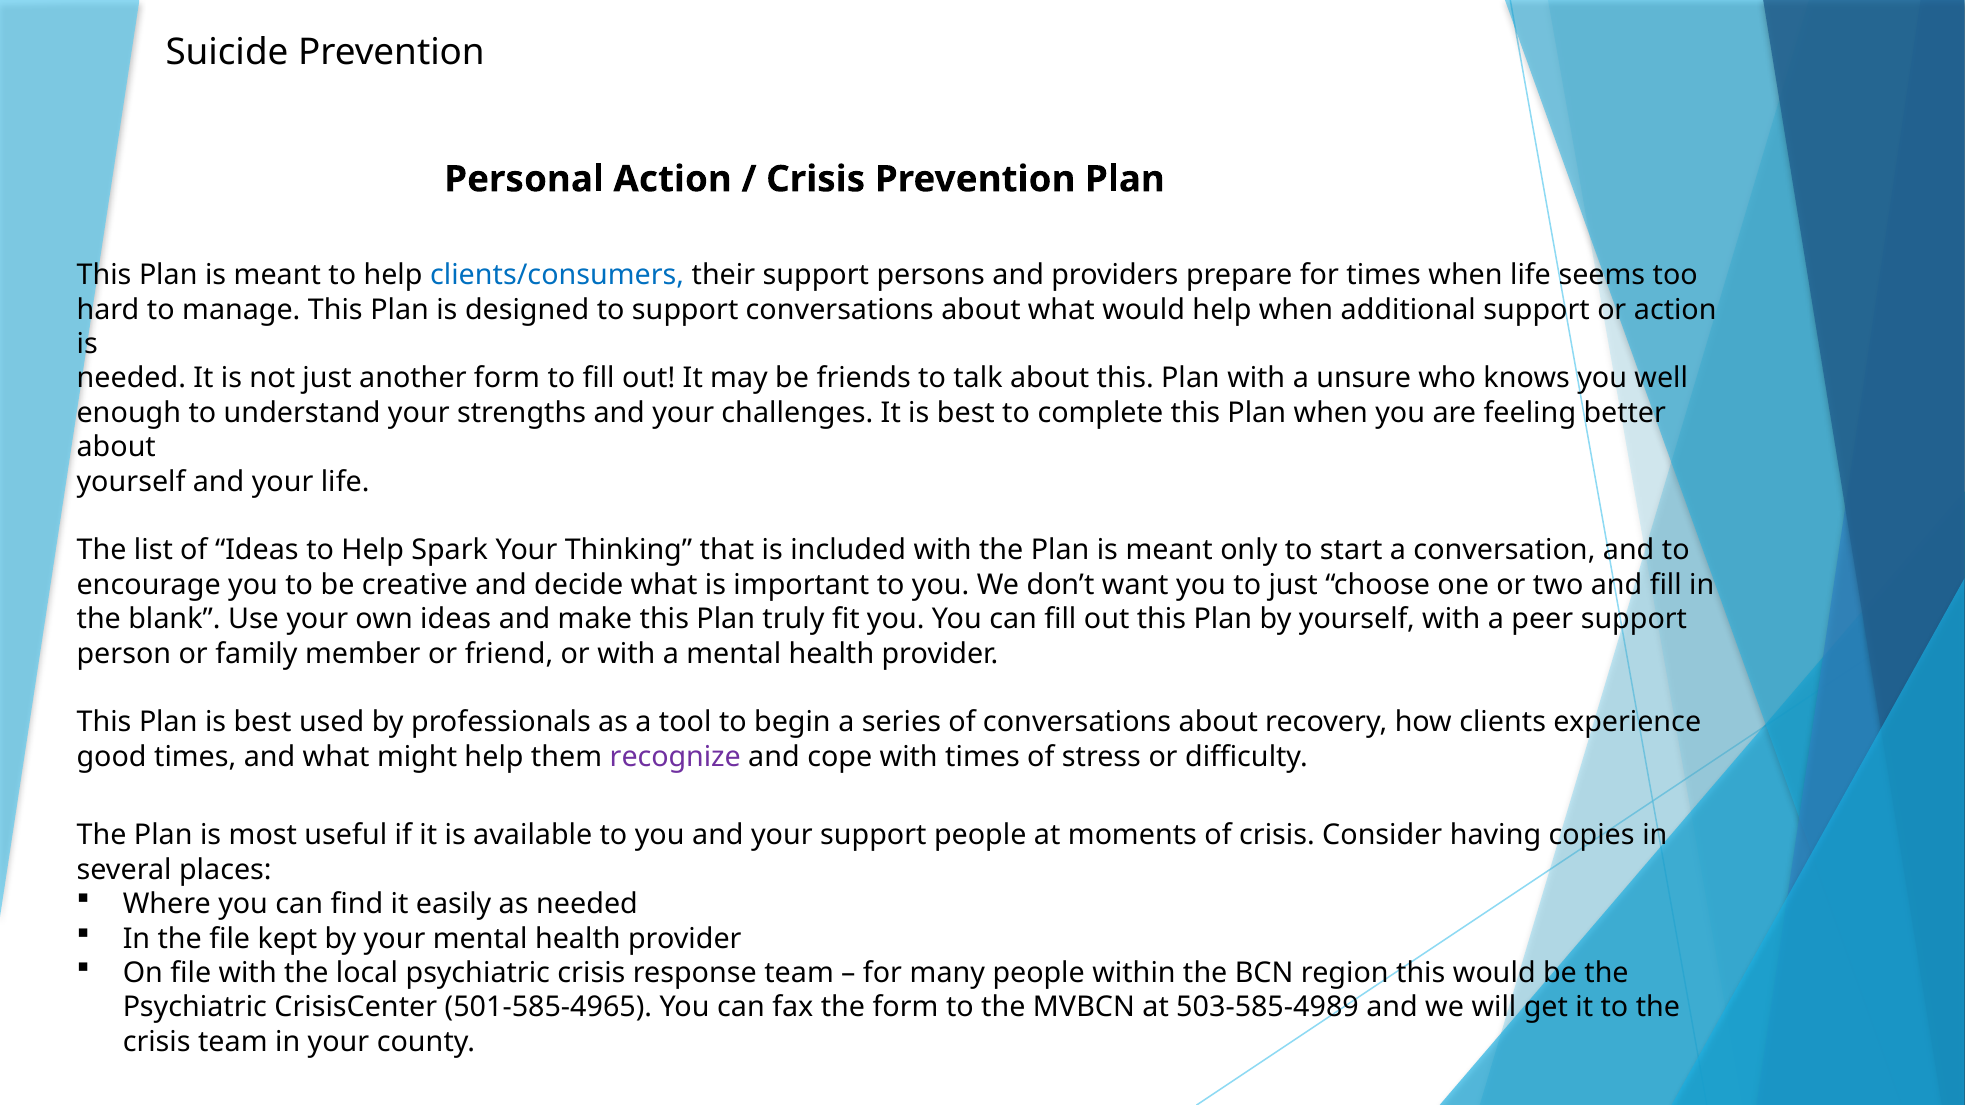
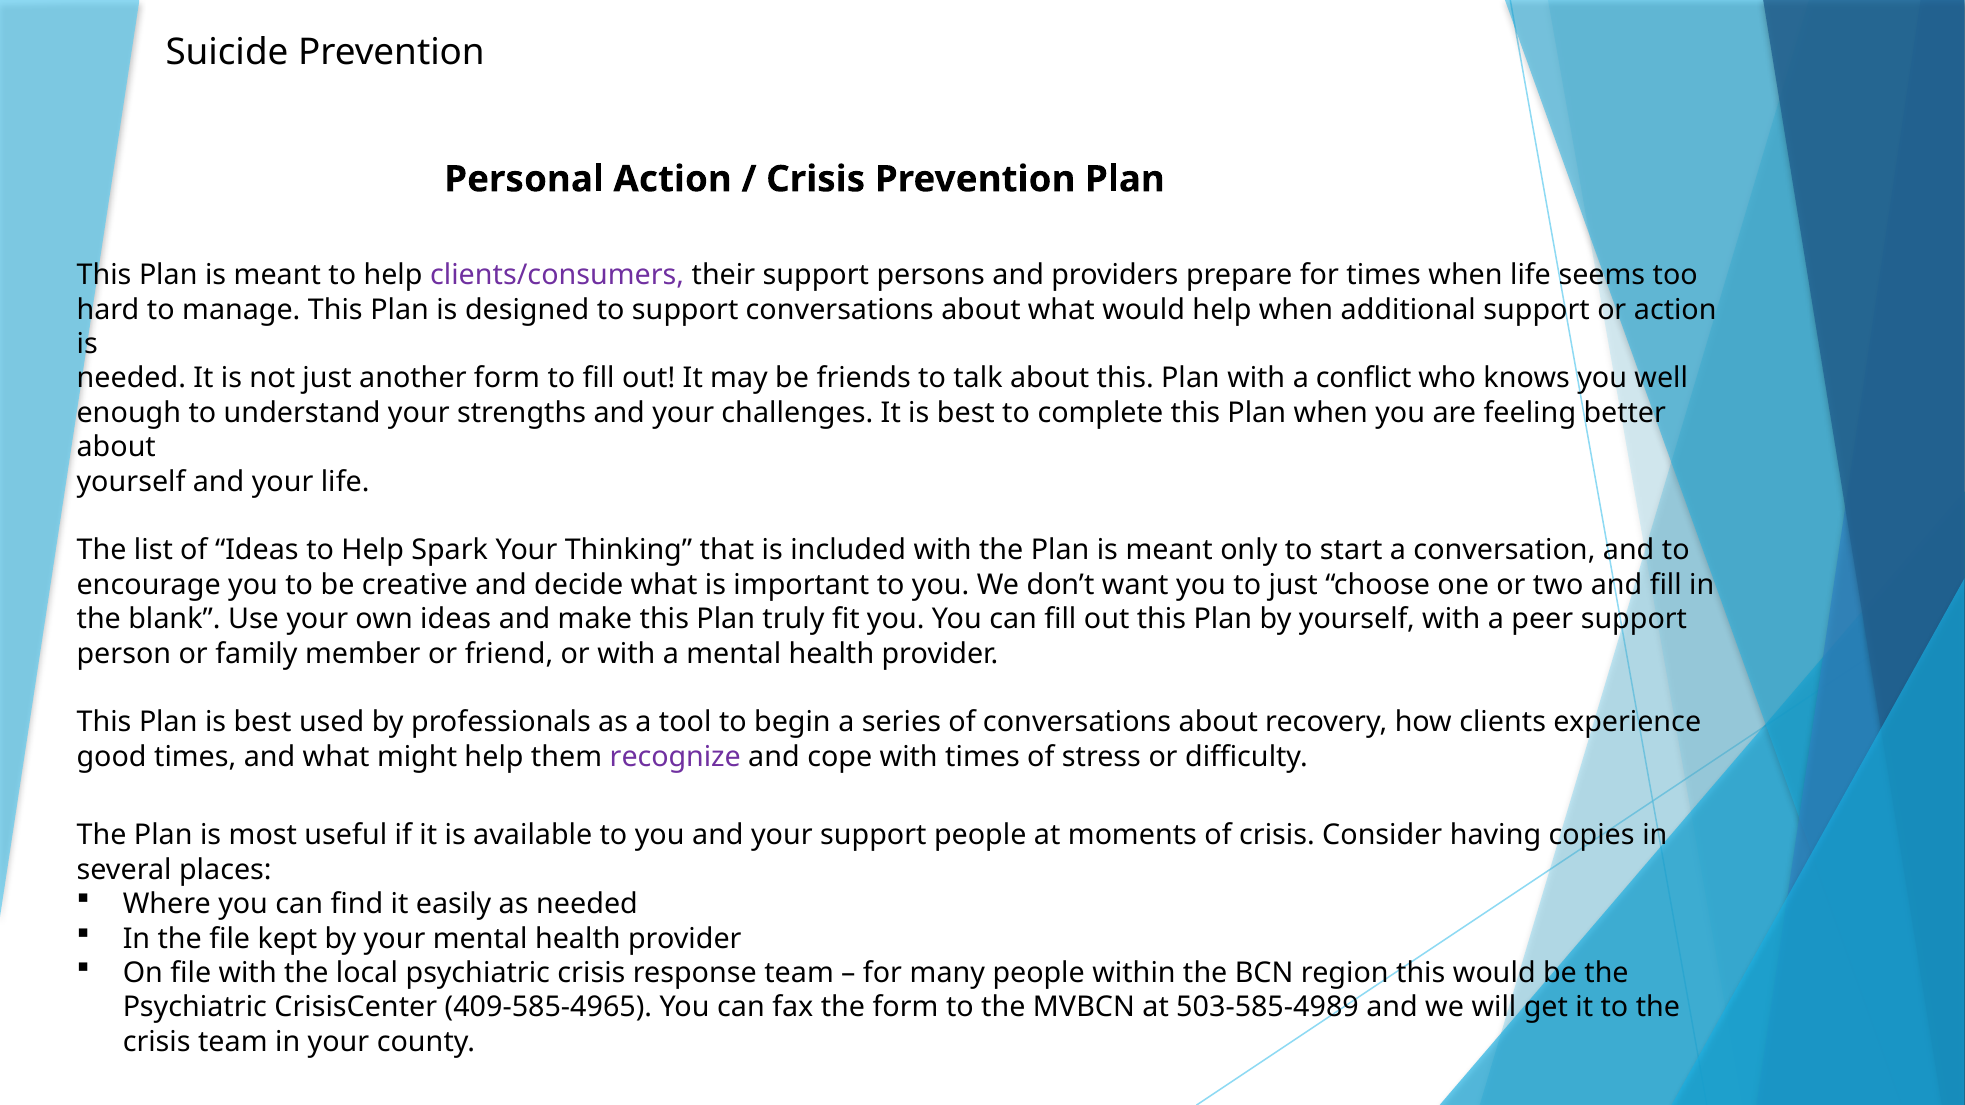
clients/consumers colour: blue -> purple (557, 275)
unsure: unsure -> conflict (1364, 379)
501-585-4965: 501-585-4965 -> 409-585-4965 (548, 1008)
